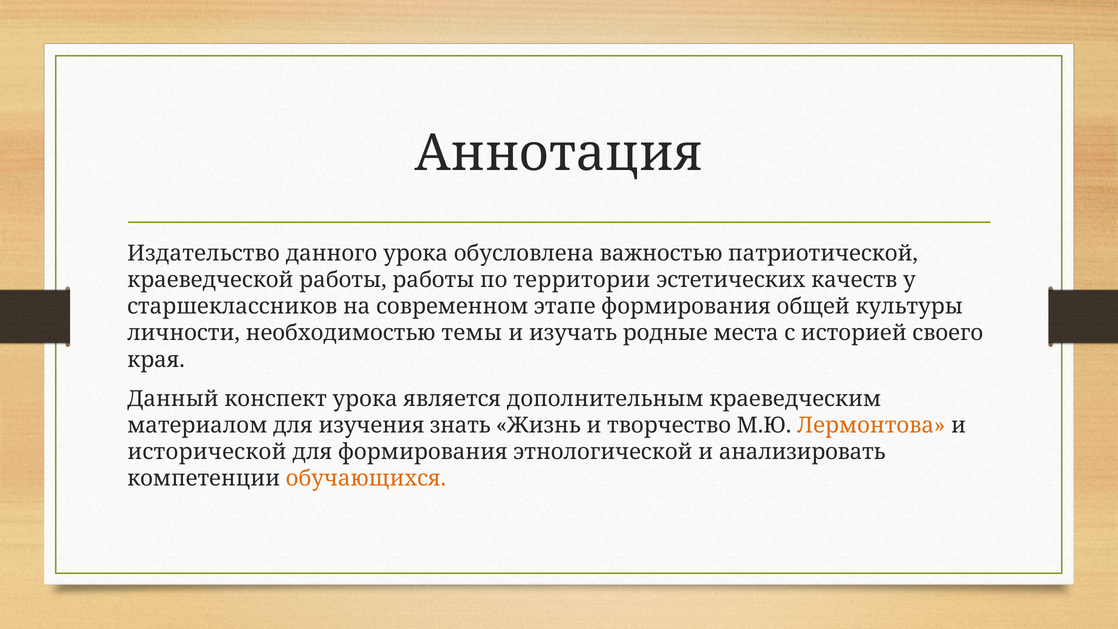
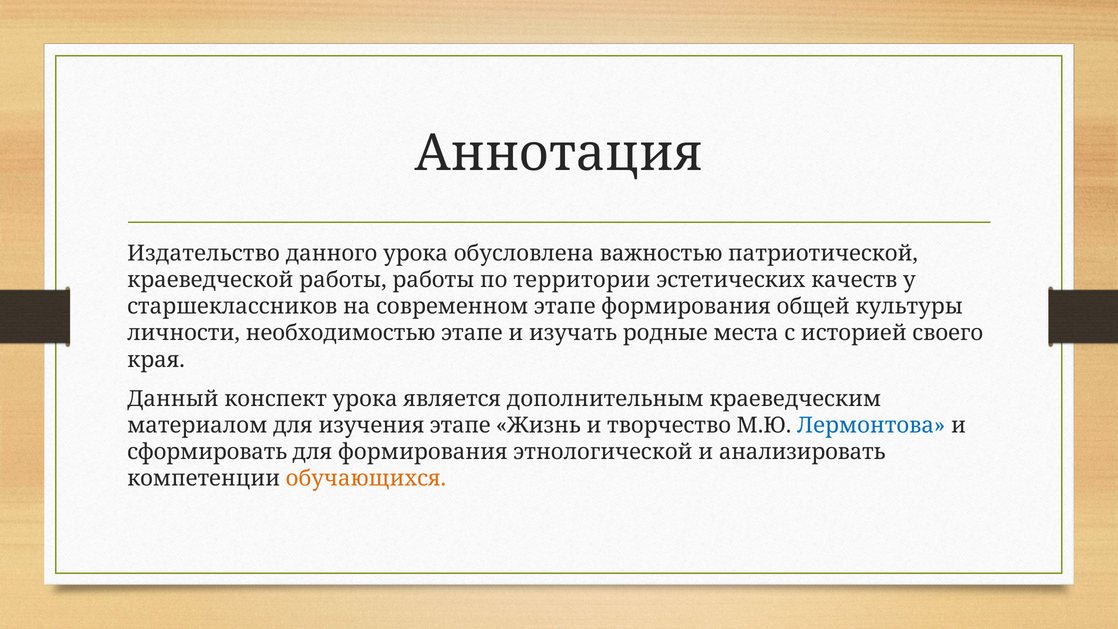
необходимостью темы: темы -> этапе (472, 333)
изучения знать: знать -> этапе (460, 425)
Лермонтова colour: orange -> blue (871, 425)
исторической: исторической -> сформировать (207, 452)
